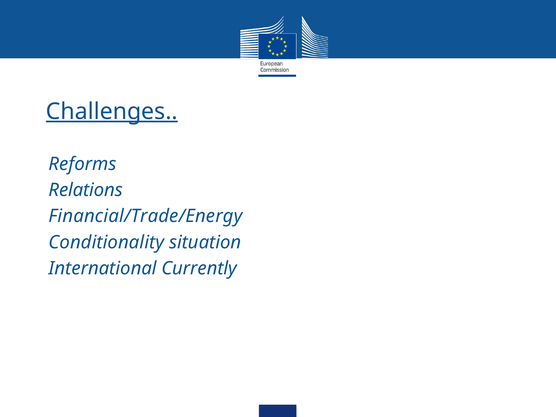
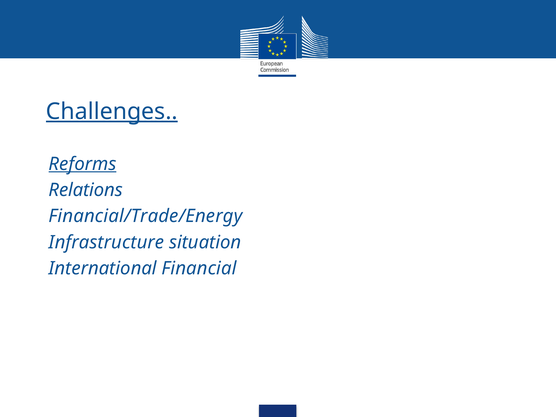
Reforms underline: none -> present (83, 164)
Conditionality: Conditionality -> Infrastructure (106, 242)
Currently: Currently -> Financial (199, 268)
